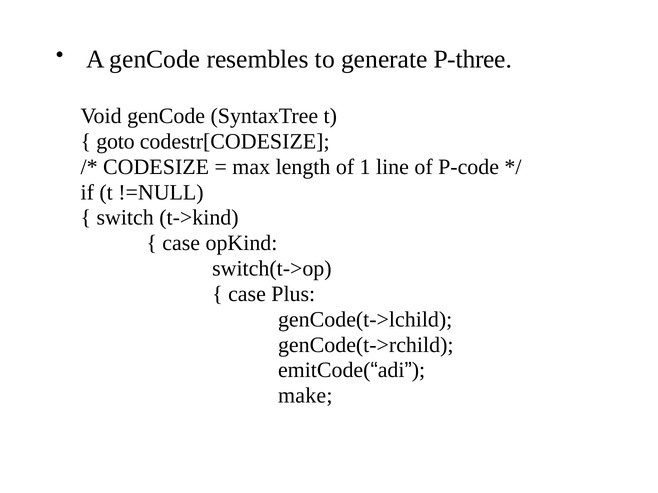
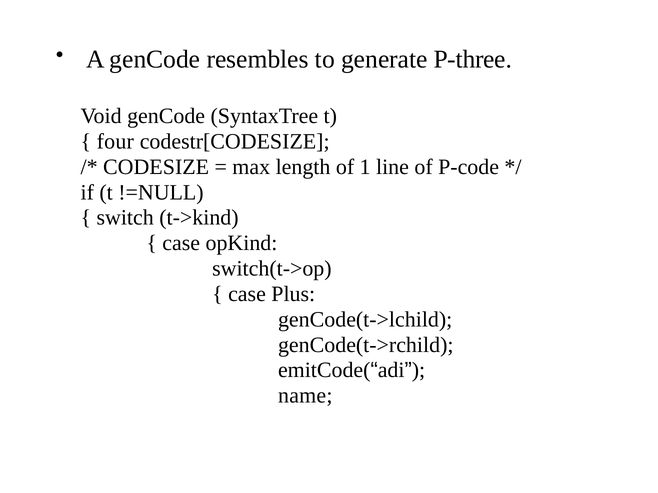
goto: goto -> four (115, 142)
make: make -> name (305, 396)
